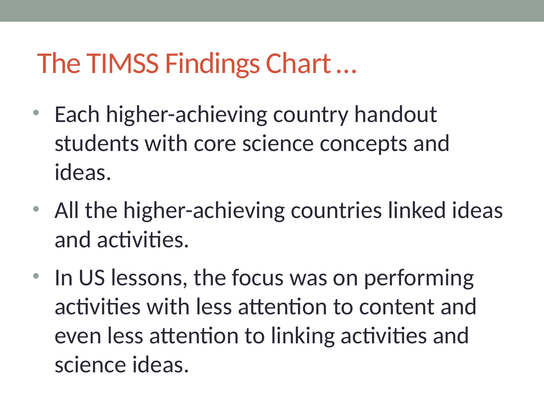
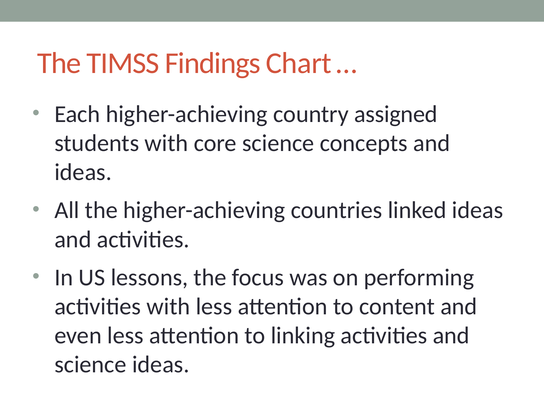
handout: handout -> assigned (396, 114)
